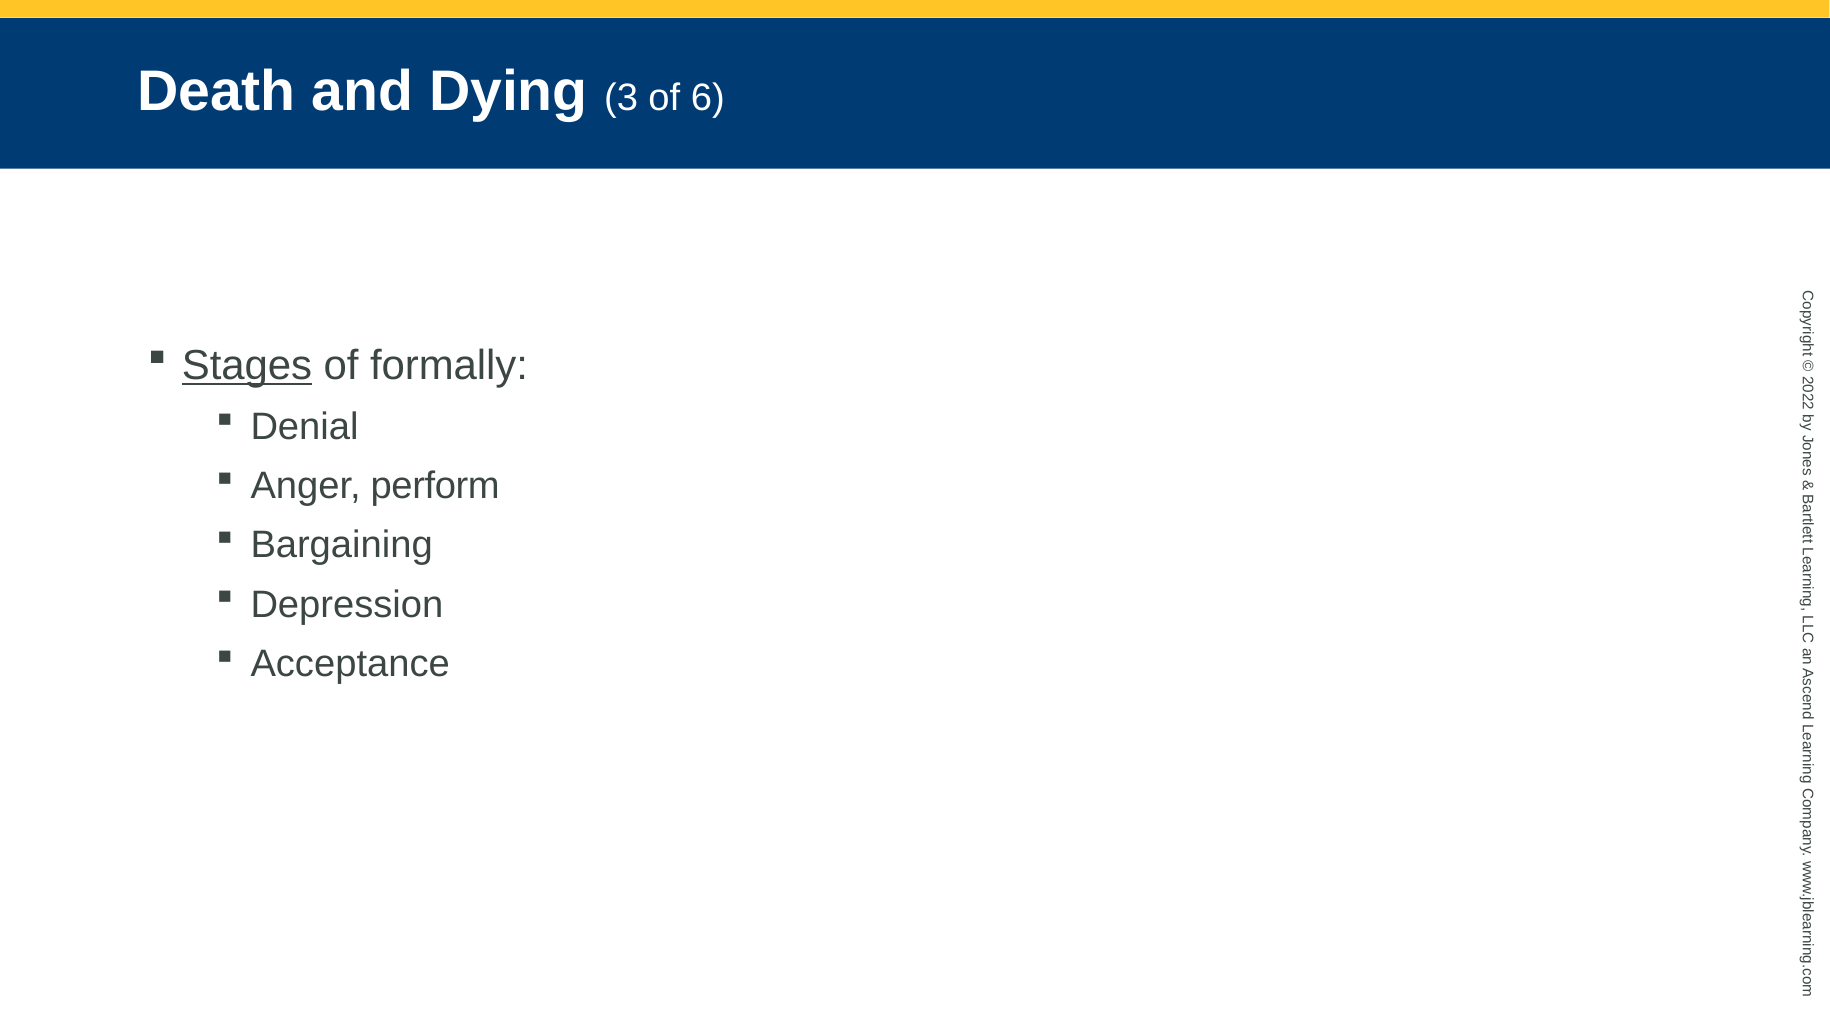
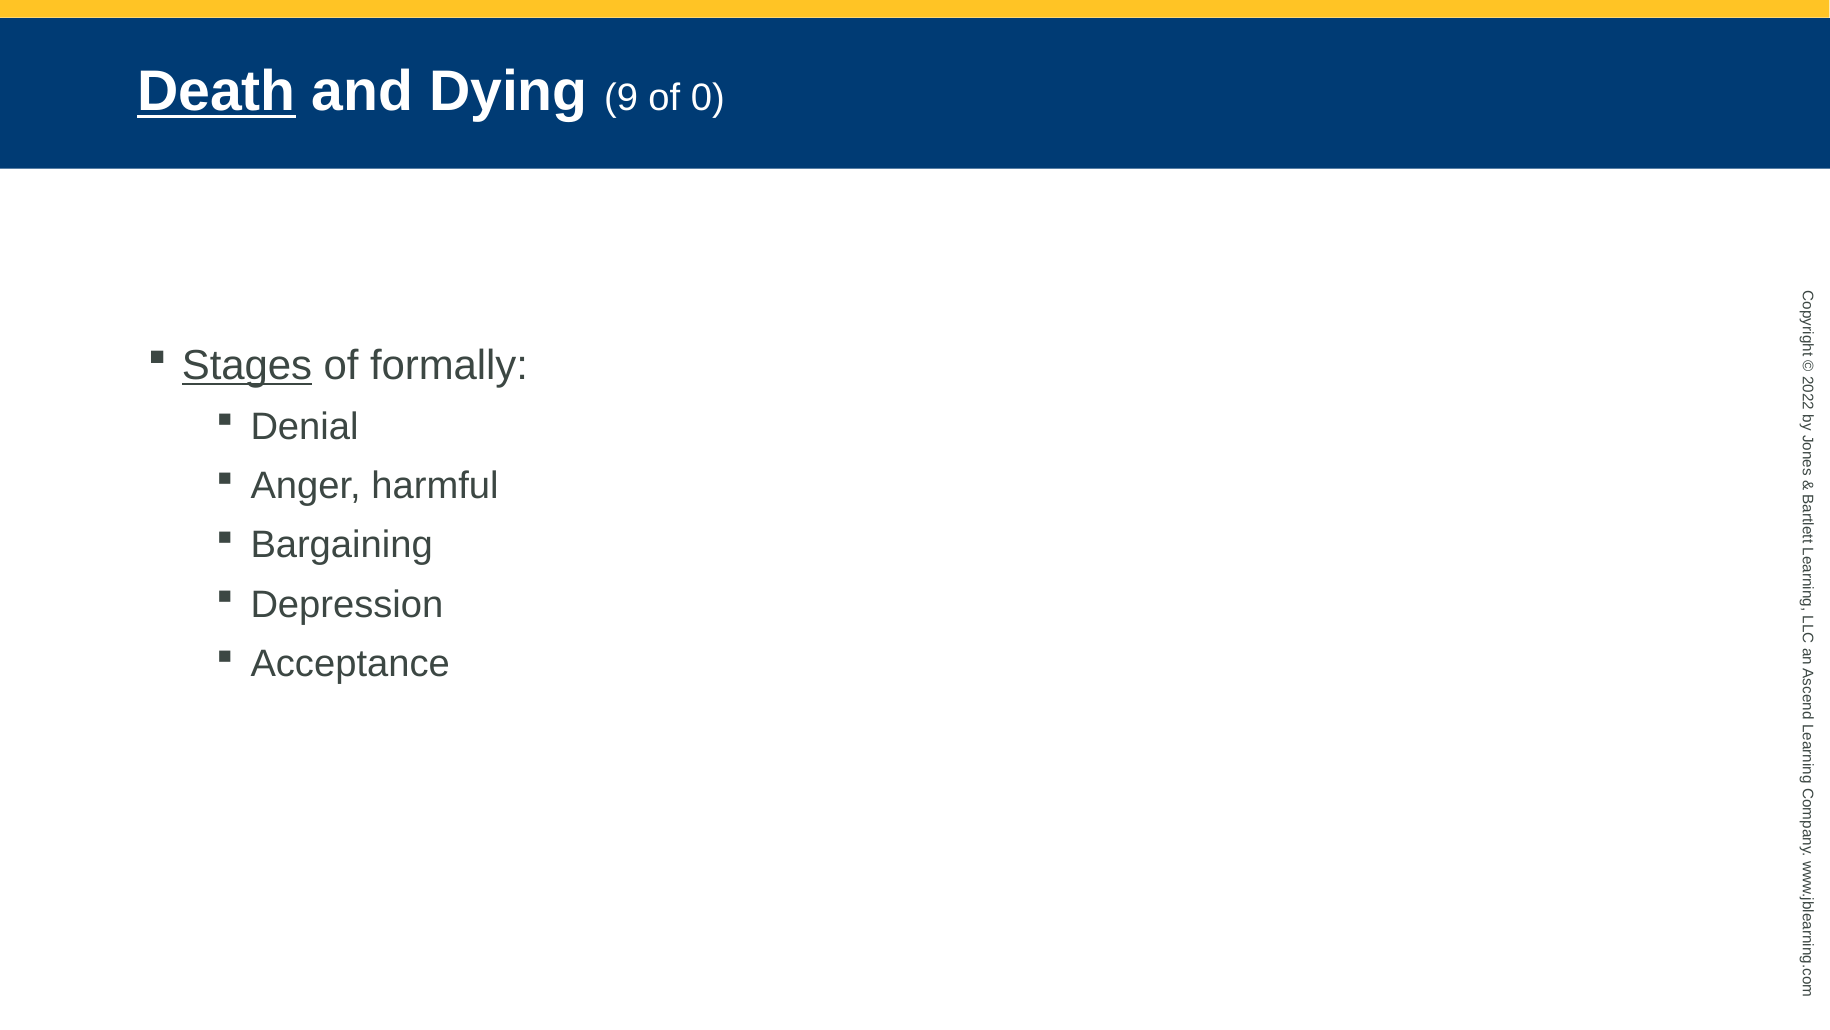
Death underline: none -> present (217, 92)
3: 3 -> 9 (621, 98)
of 6: 6 -> 0 (708, 98)
perform: perform -> harmful (435, 486)
